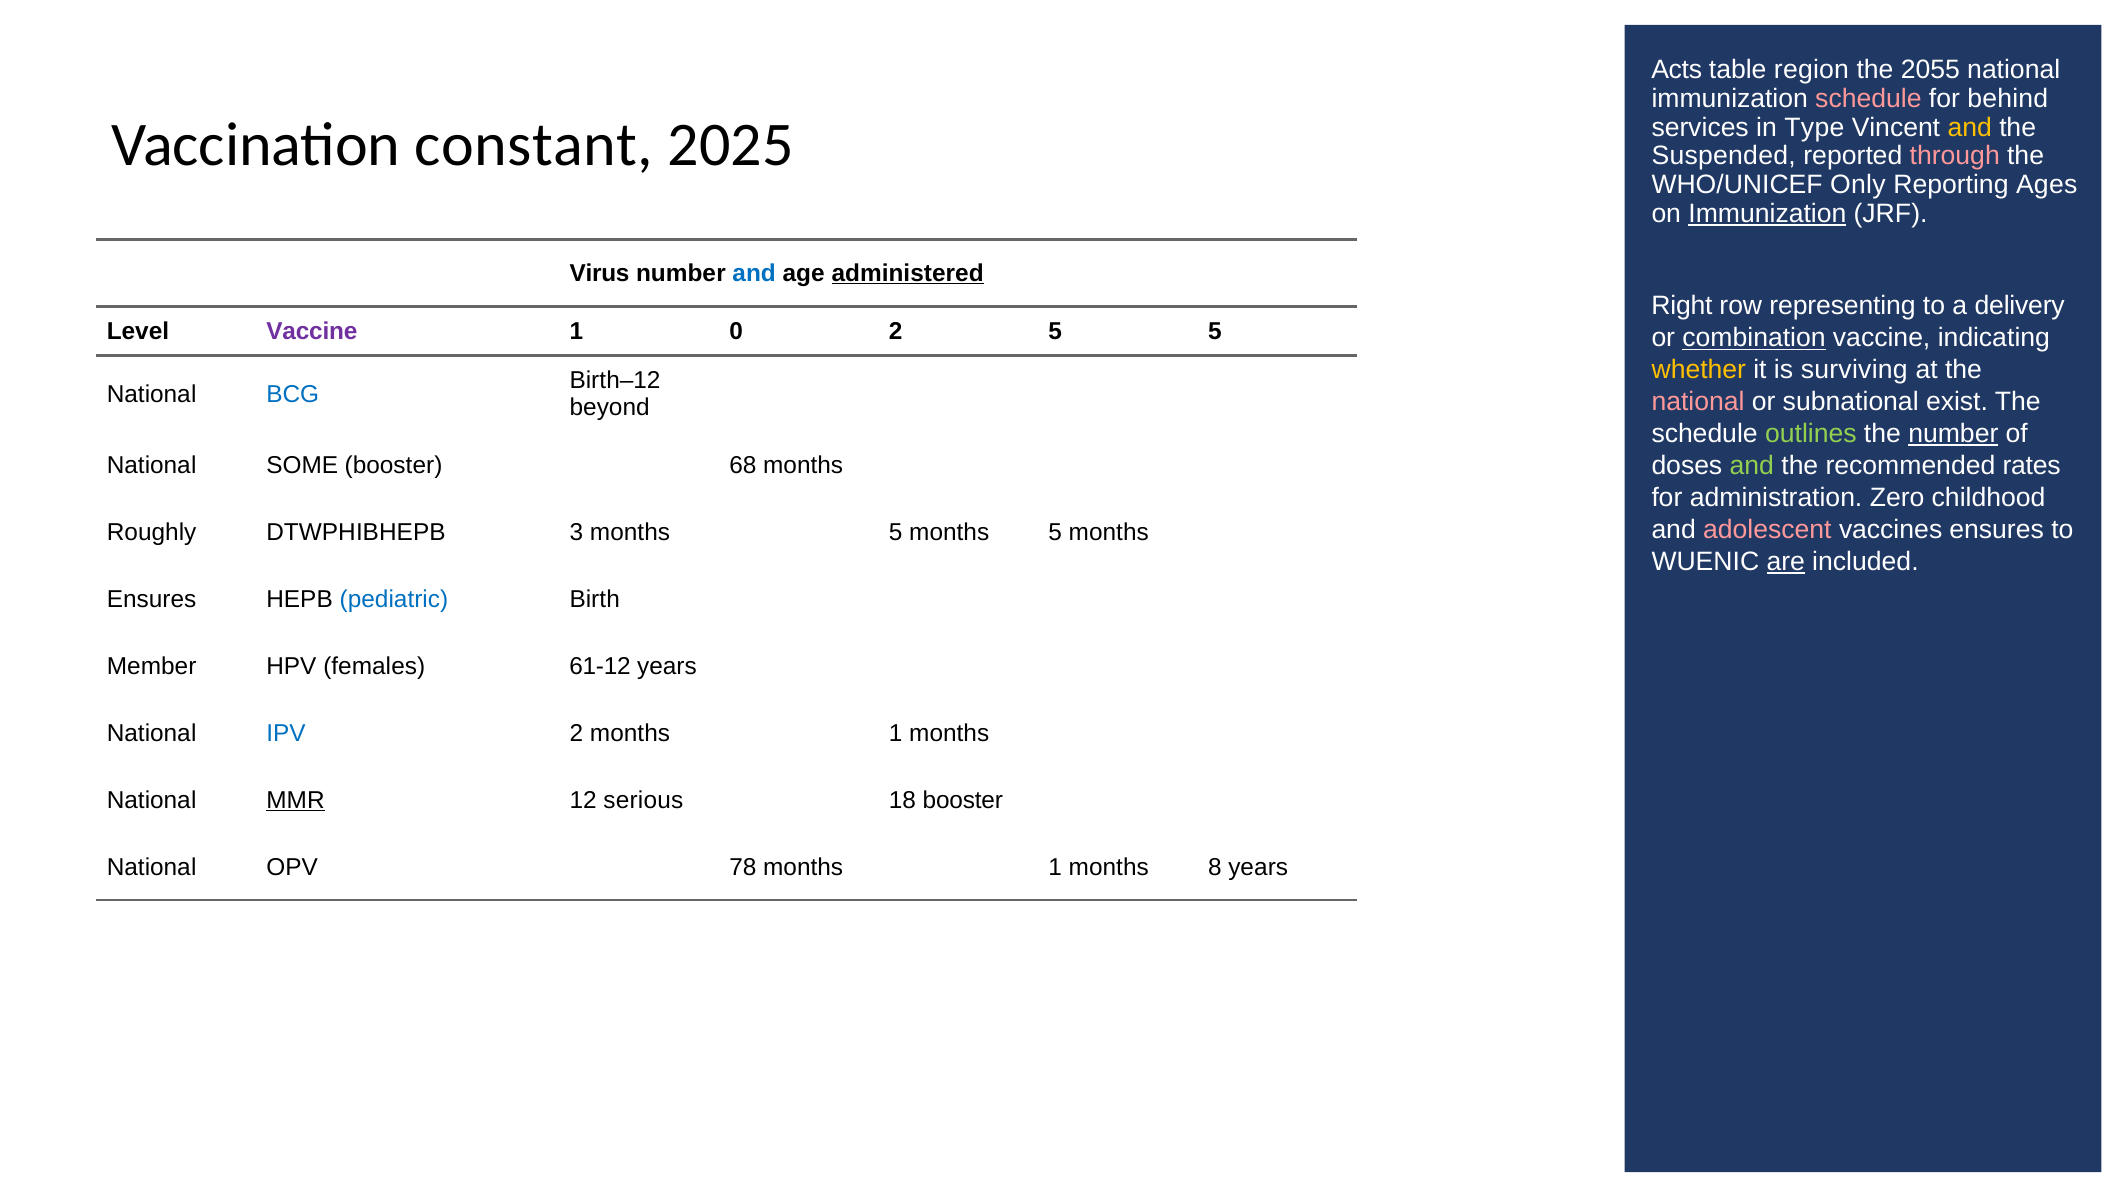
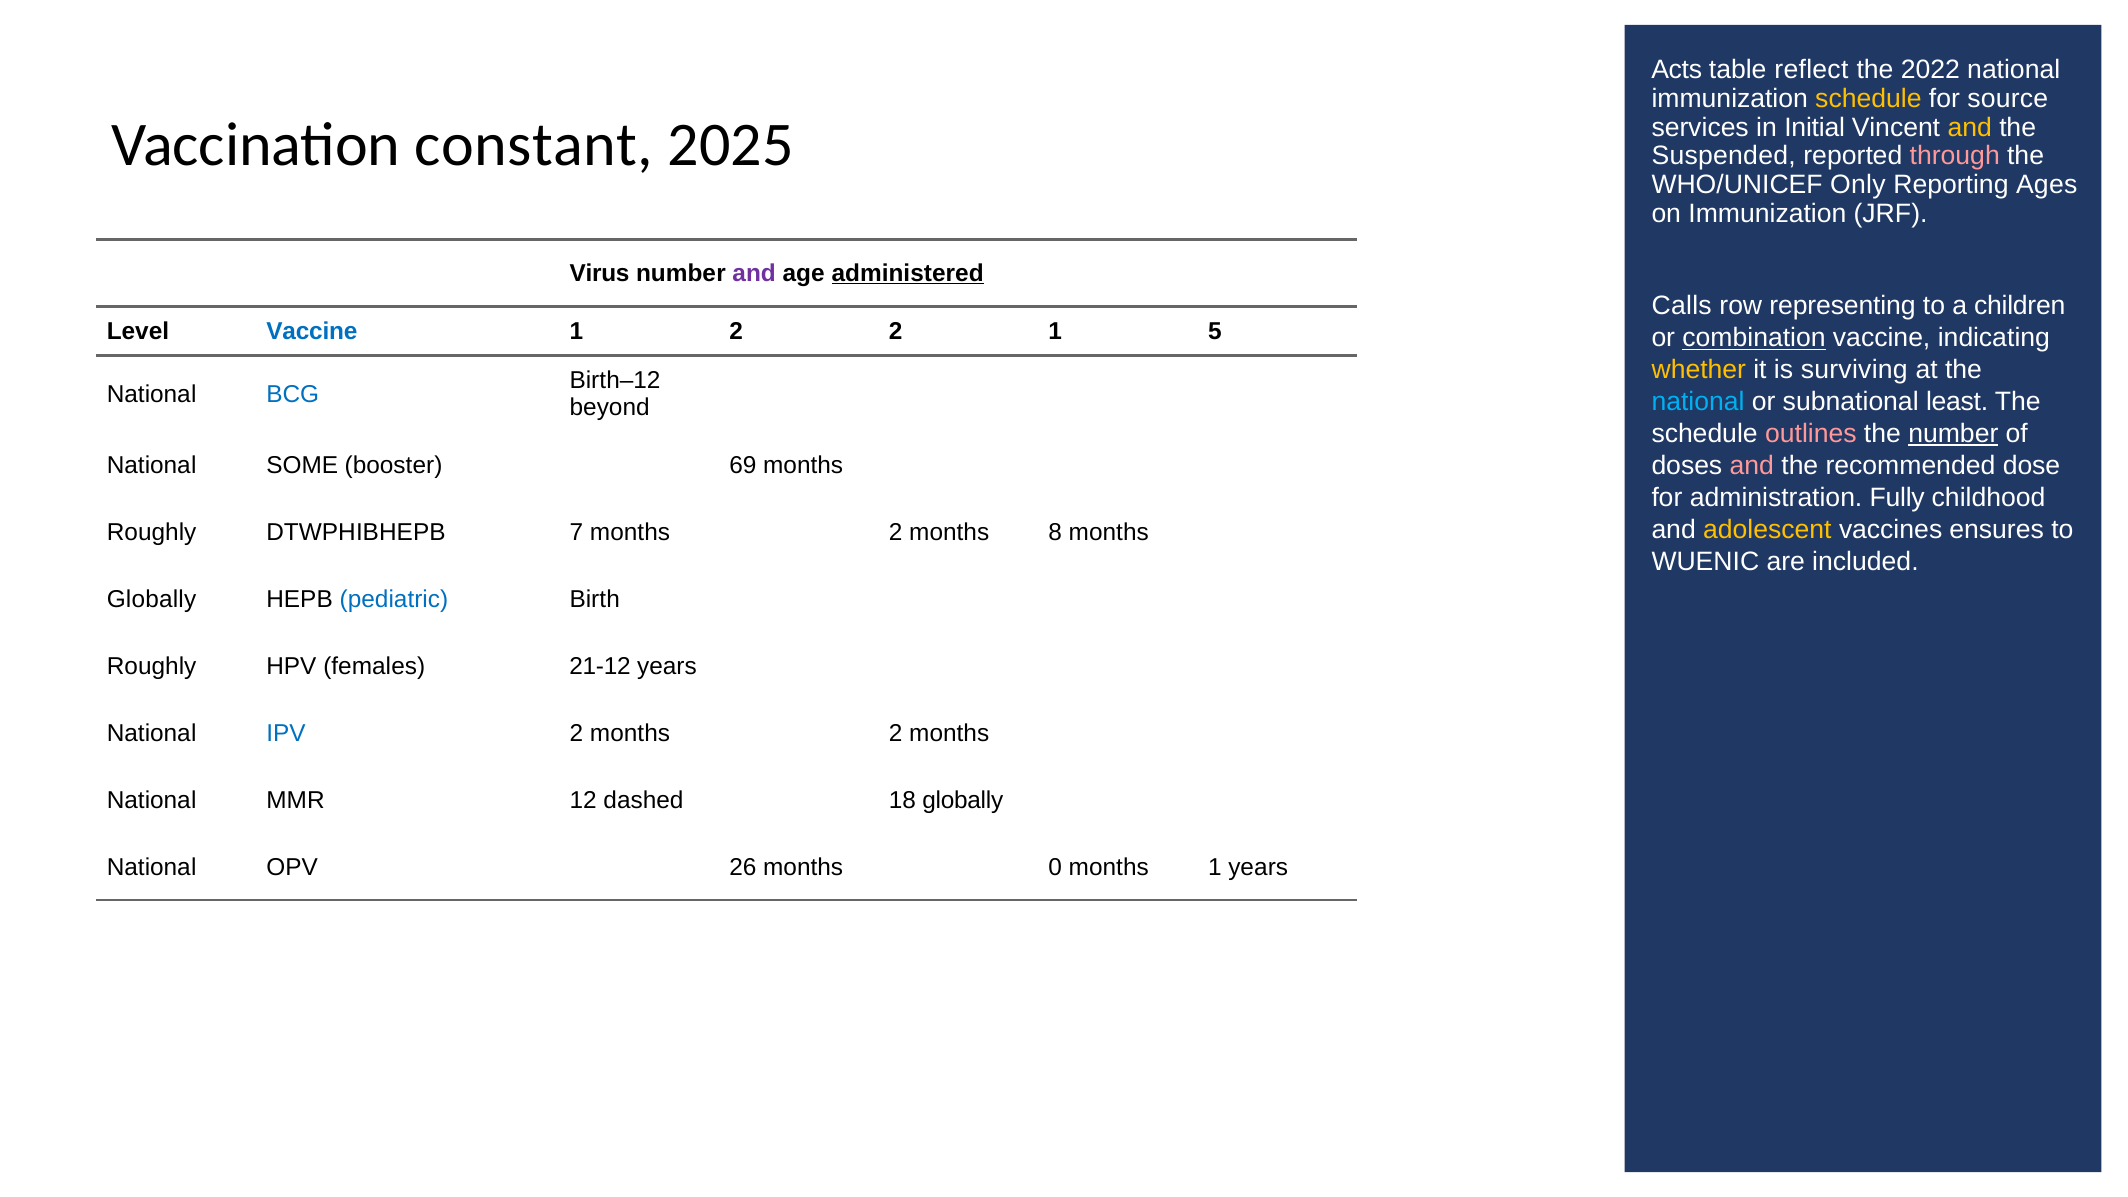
region: region -> reflect (1811, 70)
2055: 2055 -> 2022 (1930, 70)
schedule colour: pink -> yellow (1868, 99)
behind: behind -> source (2008, 99)
Type: Type -> Initial (1815, 127)
Immunization underline: present -> none (1767, 214)
and colour: blue -> purple (754, 273)
Right: Right -> Calls (1682, 306)
delivery: delivery -> children (2020, 306)
Vaccine colour: purple -> blue (312, 331)
1 0: 0 -> 2 (736, 331)
2 5: 5 -> 1 (1055, 331)
national colour: pink -> light blue (1698, 402)
exist: exist -> least (1957, 402)
outlines colour: light green -> pink (1811, 434)
and colour: light green -> pink (1752, 466)
rates: rates -> dose (2032, 466)
68: 68 -> 69 (743, 466)
Zero: Zero -> Fully (1897, 497)
adolescent colour: pink -> yellow (1767, 529)
3: 3 -> 7 (576, 533)
5: 5 -> 2 (896, 533)
5: 5 -> 8 (1055, 533)
are underline: present -> none (1786, 561)
Ensures: Ensures -> Globally (152, 600)
Member: Member -> Roughly (152, 666)
61-12: 61-12 -> 21-12 (600, 666)
2 months 1: 1 -> 2 (896, 733)
MMR underline: present -> none (296, 800)
serious: serious -> dashed (643, 800)
18 booster: booster -> globally (963, 800)
78: 78 -> 26 (743, 867)
1: 1 -> 0 (1055, 867)
months 8: 8 -> 1 (1215, 867)
